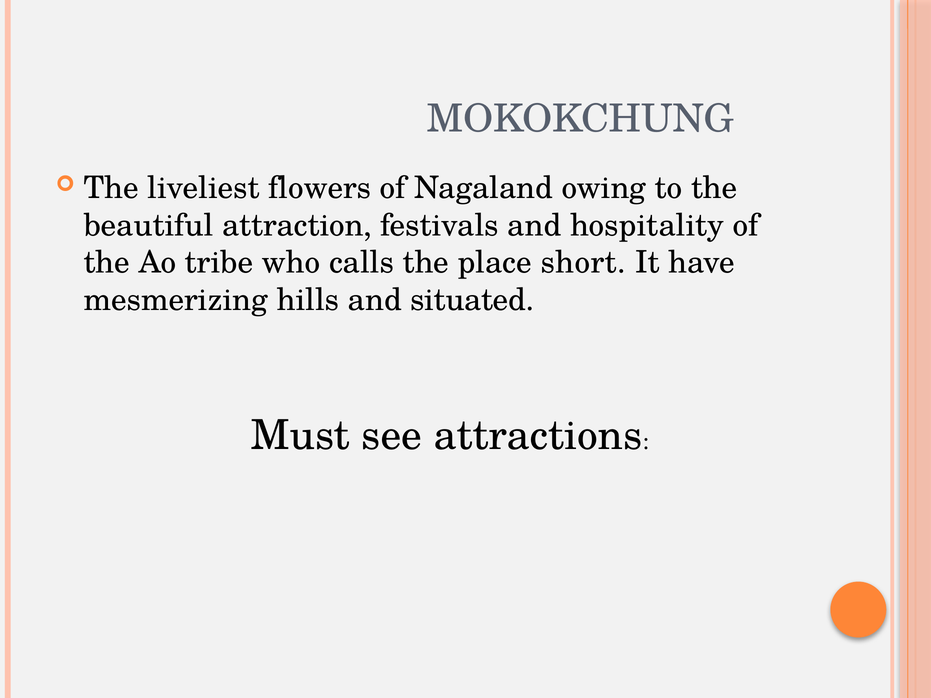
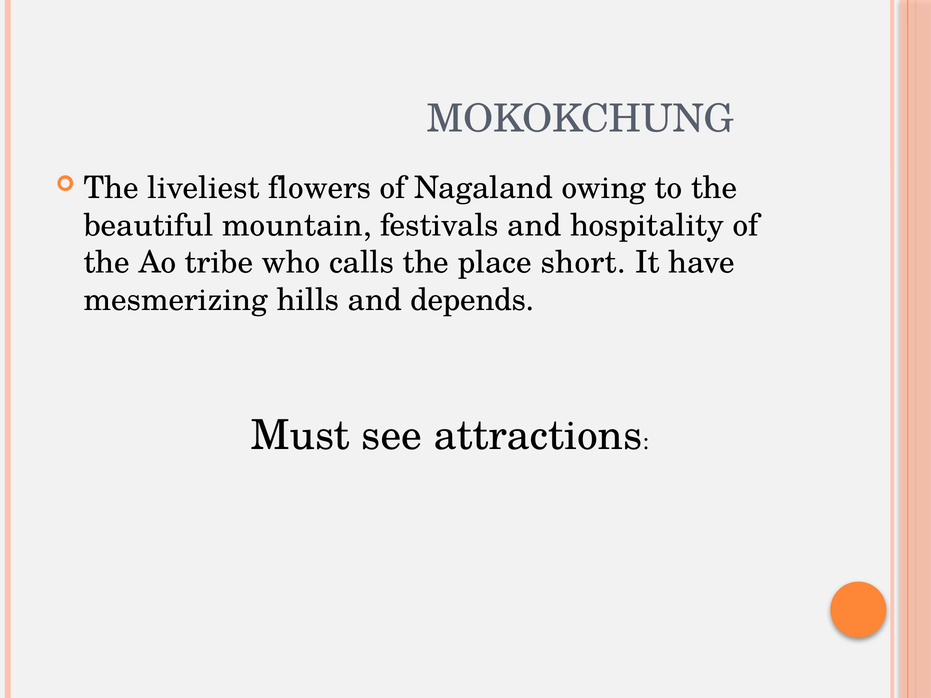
attraction: attraction -> mountain (297, 226)
situated: situated -> depends (472, 300)
